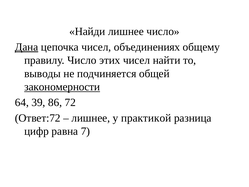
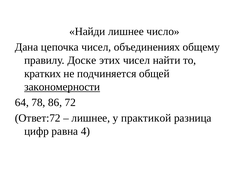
Дана underline: present -> none (27, 47)
правилу Число: Число -> Доске (82, 60)
выводы: выводы -> кратких (43, 74)
39: 39 -> 78 (38, 102)
7: 7 -> 4 (85, 131)
